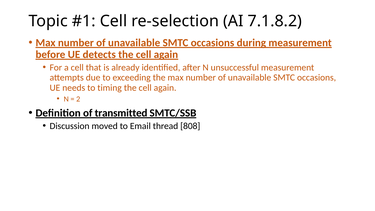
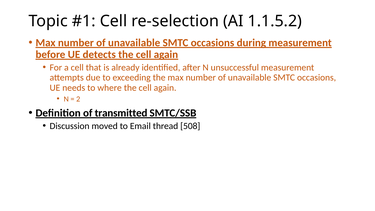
7.1.8.2: 7.1.8.2 -> 1.1.5.2 (275, 21)
timing: timing -> where (110, 88)
808: 808 -> 508 (190, 126)
